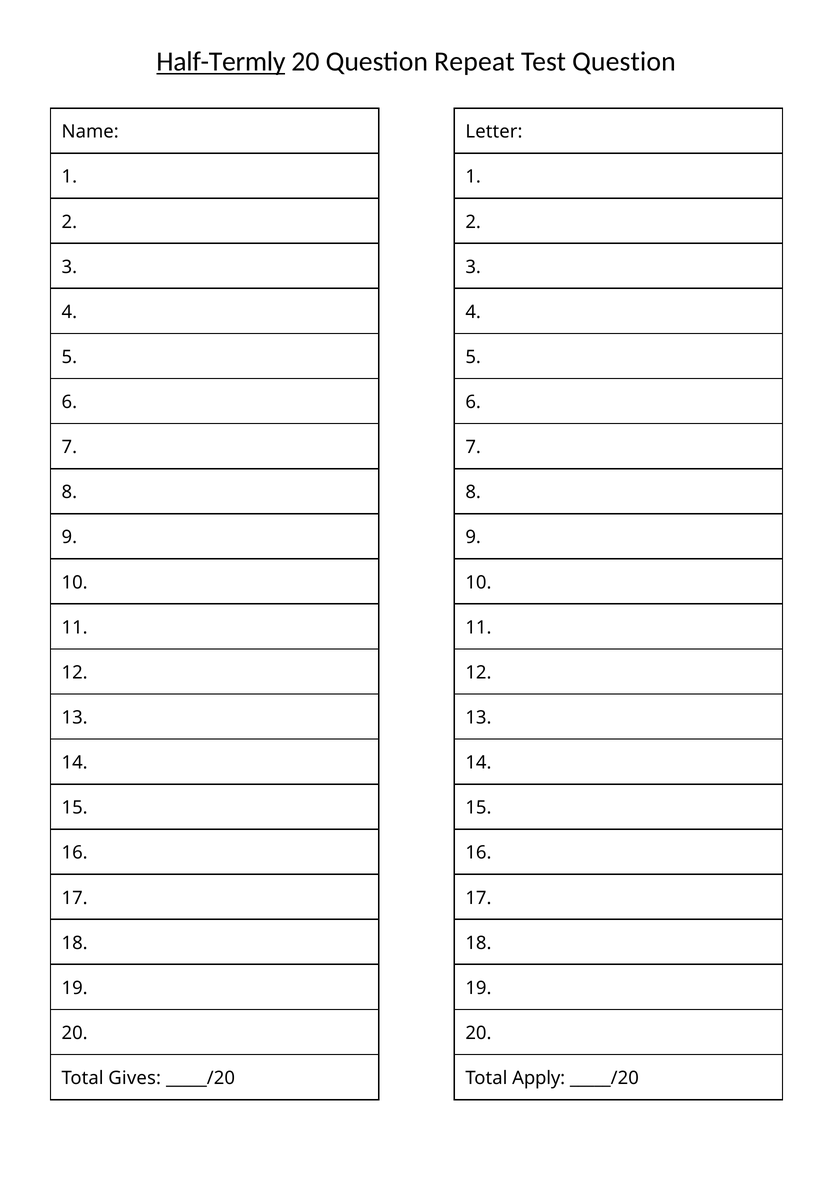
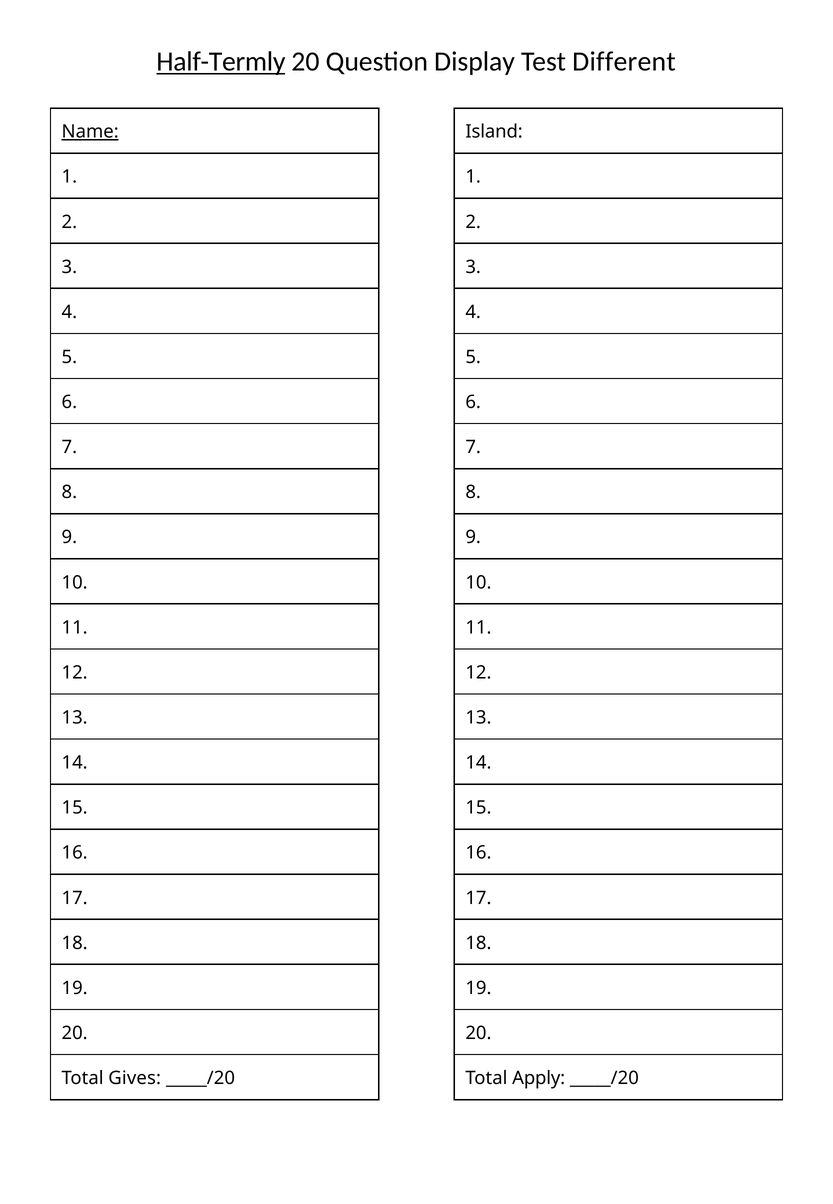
Repeat: Repeat -> Display (475, 62)
Test Question: Question -> Different (624, 62)
Name underline: none -> present (90, 132)
Letter: Letter -> Island (494, 132)
